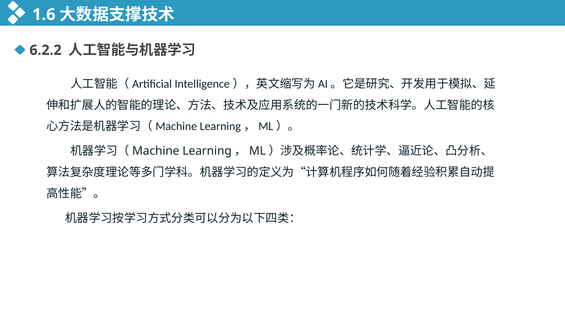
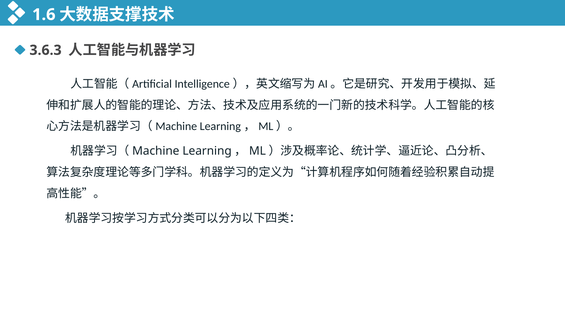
6.2.2: 6.2.2 -> 3.6.3 (46, 50)
